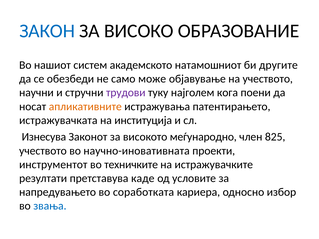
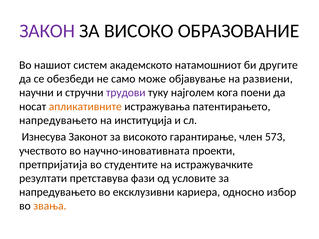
ЗАКОН colour: blue -> purple (47, 31)
на учеството: учеството -> развиени (268, 79)
истражувачката: истражувачката -> напредувањето (58, 120)
меѓународно: меѓународно -> гарантирање (203, 137)
825: 825 -> 573 (275, 137)
инструментот: инструментот -> претпријатија (53, 165)
техничките: техничките -> студентите (131, 165)
каде: каде -> фази (143, 178)
соработката: соработката -> ексклузивни (144, 192)
звања colour: blue -> orange (50, 206)
